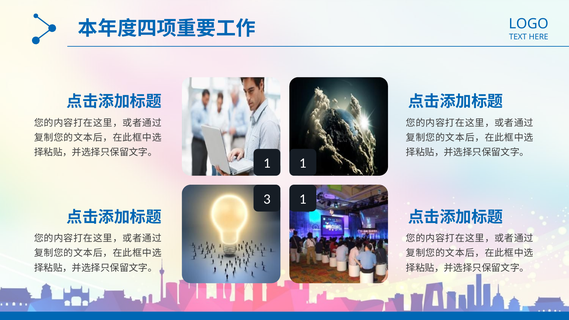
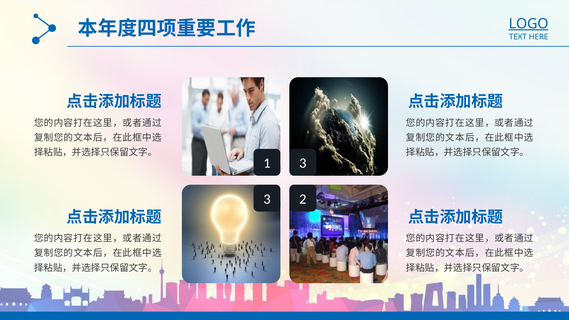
LOGO underline: none -> present (529, 24)
1 1: 1 -> 3 (303, 163)
3 1: 1 -> 2 (303, 199)
